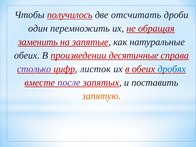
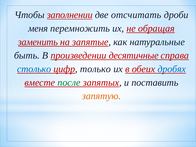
получилось: получилось -> заполнении (70, 15)
один: один -> меня (38, 28)
обеих: обеих -> быть (27, 55)
столько colour: purple -> blue (34, 69)
листок: листок -> только (95, 69)
после colour: purple -> green (69, 82)
